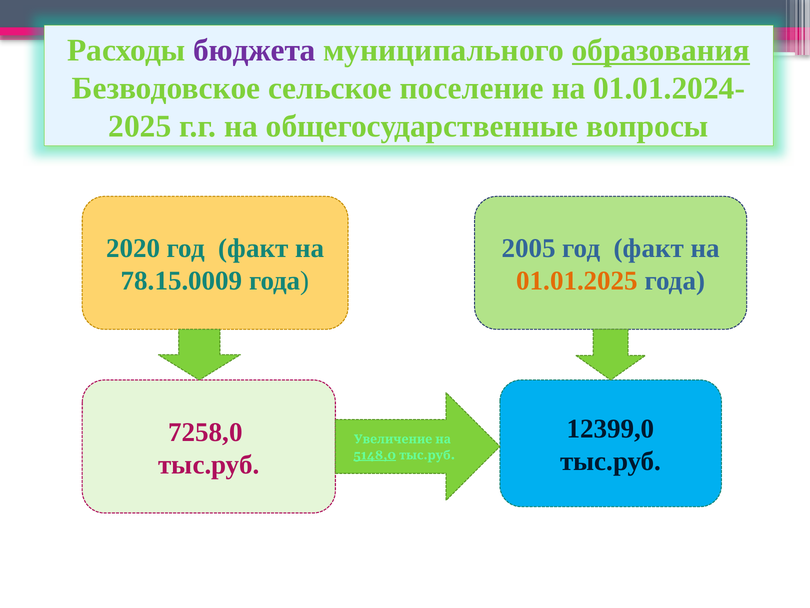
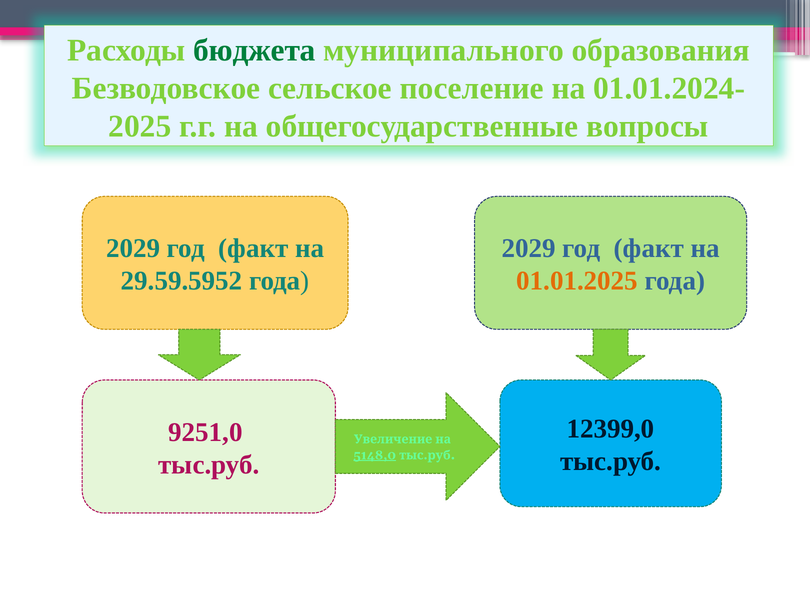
бюджета colour: purple -> green (254, 50)
образования underline: present -> none (661, 50)
2020: 2020 -> 2029 (133, 248)
2005: 2005 -> 2029 (529, 248)
78.15.0009: 78.15.0009 -> 29.59.5952 (182, 281)
7258,0: 7258,0 -> 9251,0 (205, 432)
